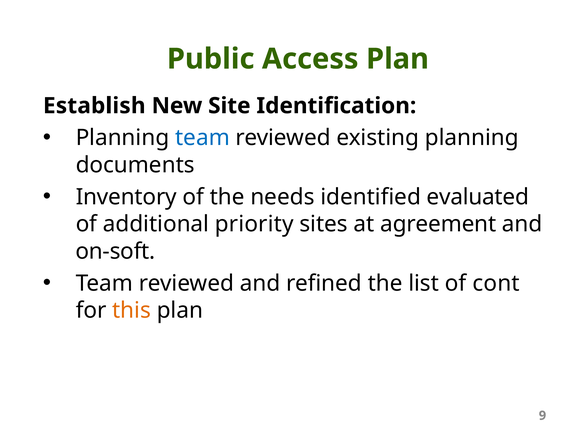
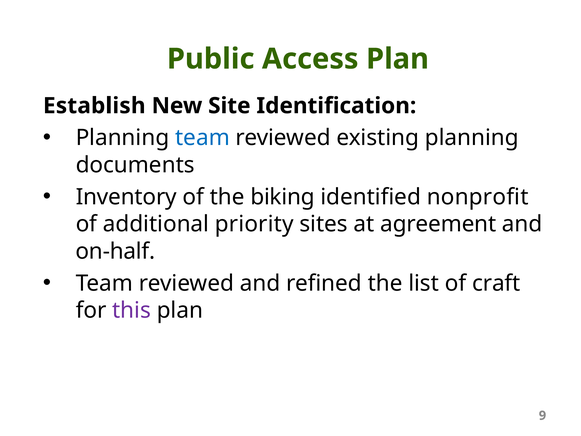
needs: needs -> biking (283, 197)
evaluated: evaluated -> nonprofit (478, 197)
on-soft: on-soft -> on-half (115, 251)
cont: cont -> craft (496, 283)
this colour: orange -> purple (132, 310)
